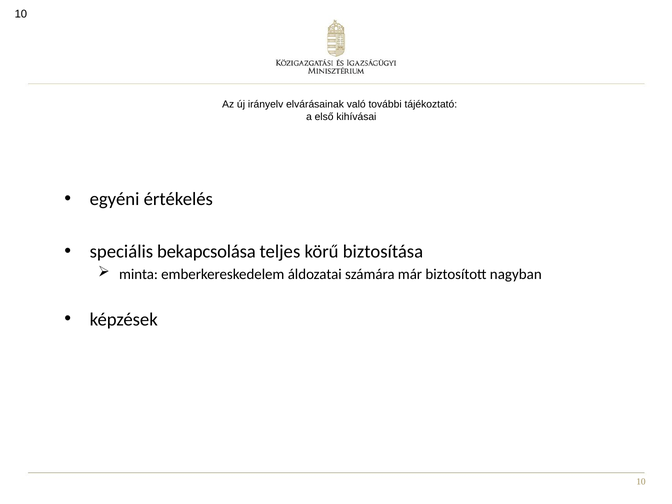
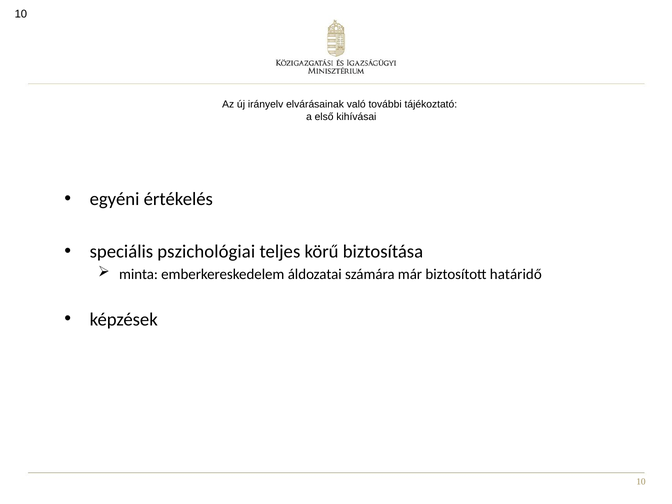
bekapcsolása: bekapcsolása -> pszichológiai (206, 251)
nagyban: nagyban -> határidő (516, 274)
